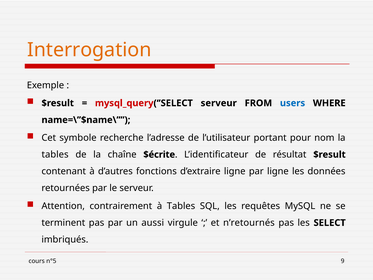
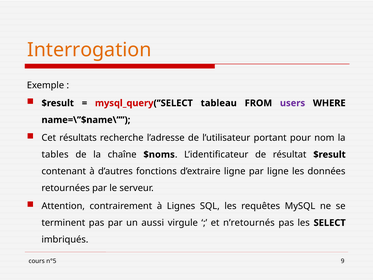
mysql_query(‘’SELECT serveur: serveur -> tableau (219, 103)
users colour: blue -> purple (293, 103)
symbole: symbole -> résultats (78, 138)
$écrite: $écrite -> $noms (159, 154)
à Tables: Tables -> Lignes (181, 206)
